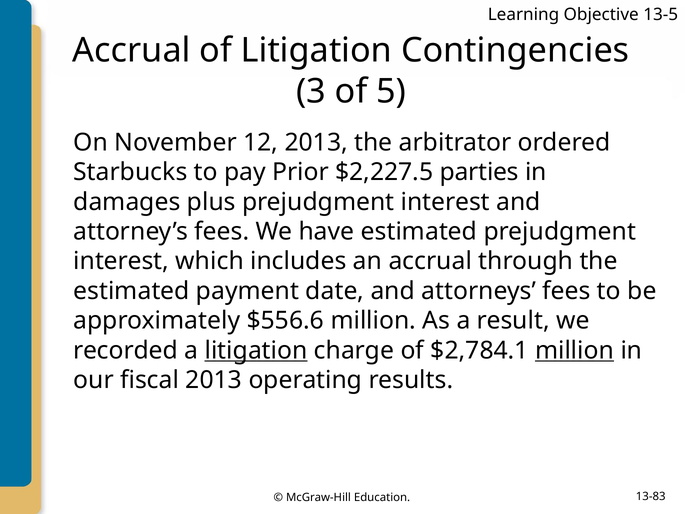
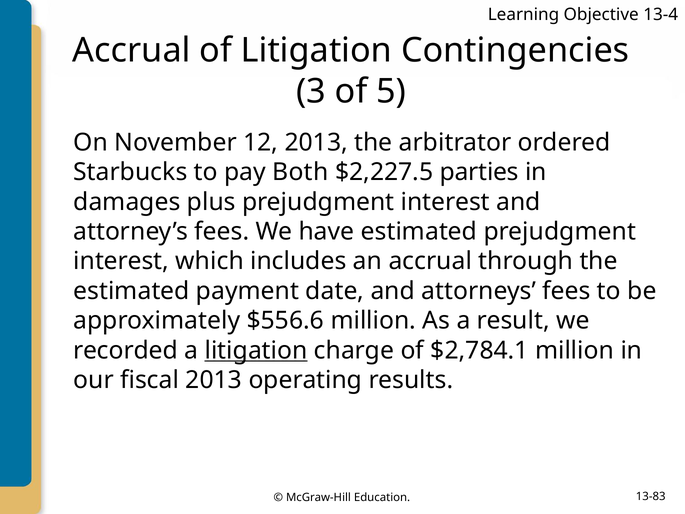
13-5: 13-5 -> 13-4 (661, 15)
Prior: Prior -> Both (300, 172)
million underline: present -> none (575, 350)
